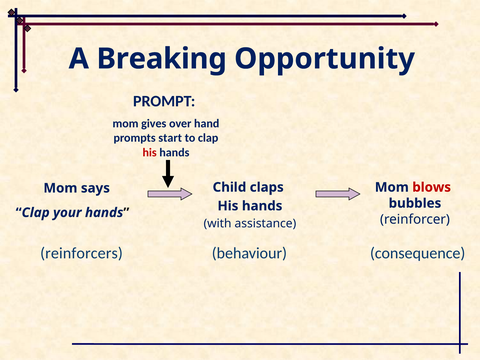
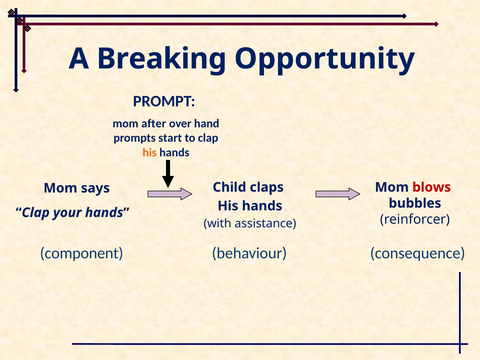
gives: gives -> after (154, 124)
his colour: red -> orange (150, 152)
reinforcers: reinforcers -> component (82, 253)
